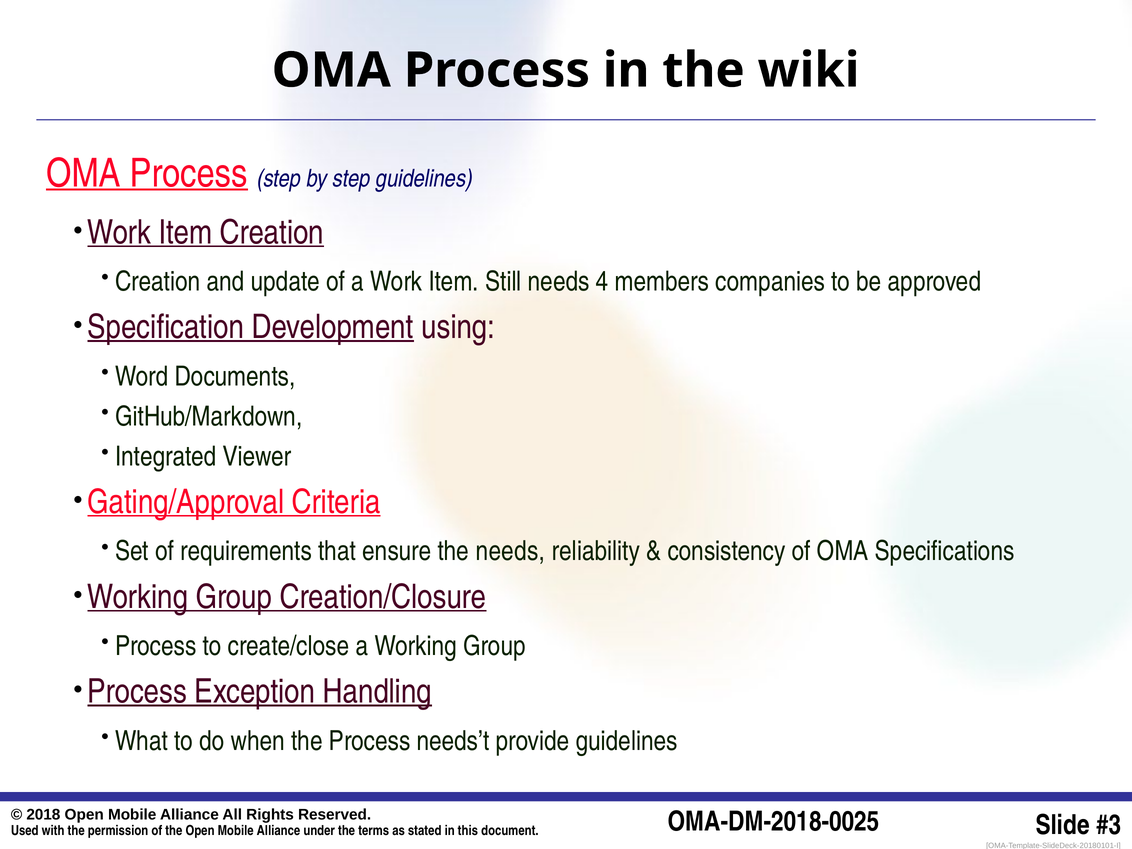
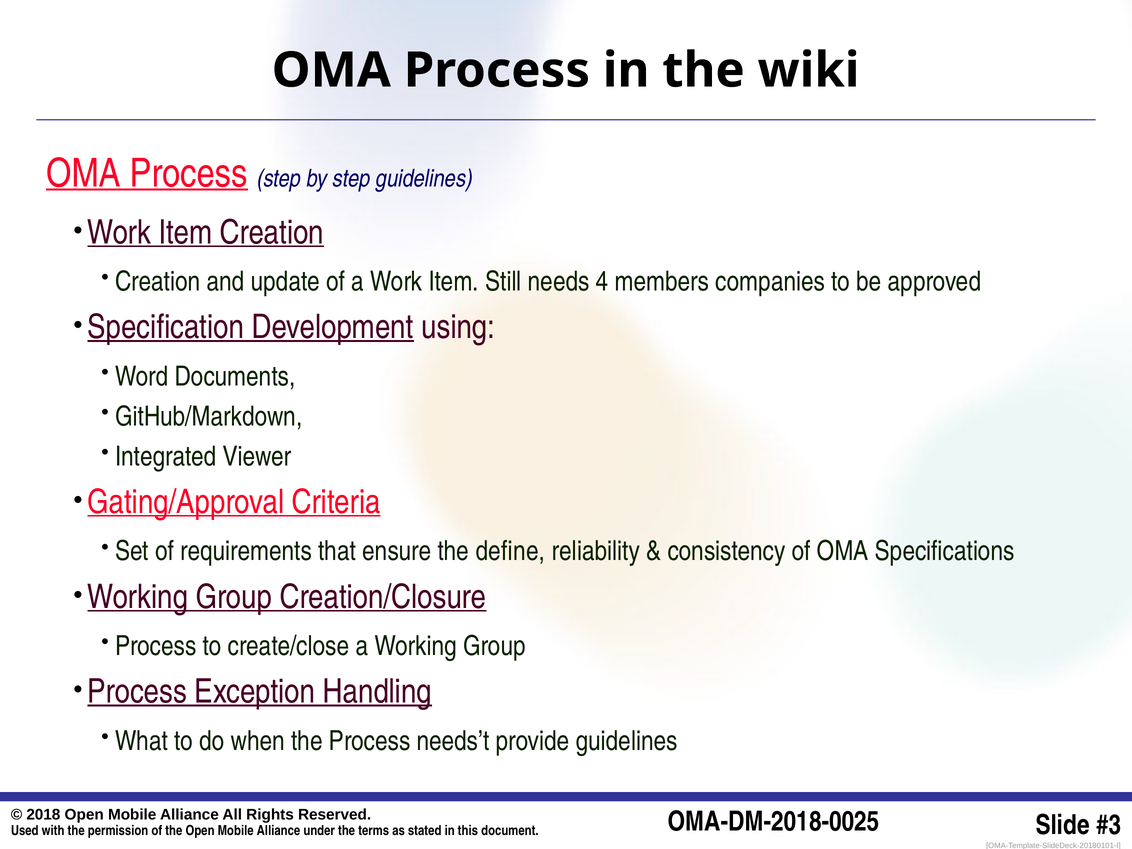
the needs: needs -> define (510, 551)
